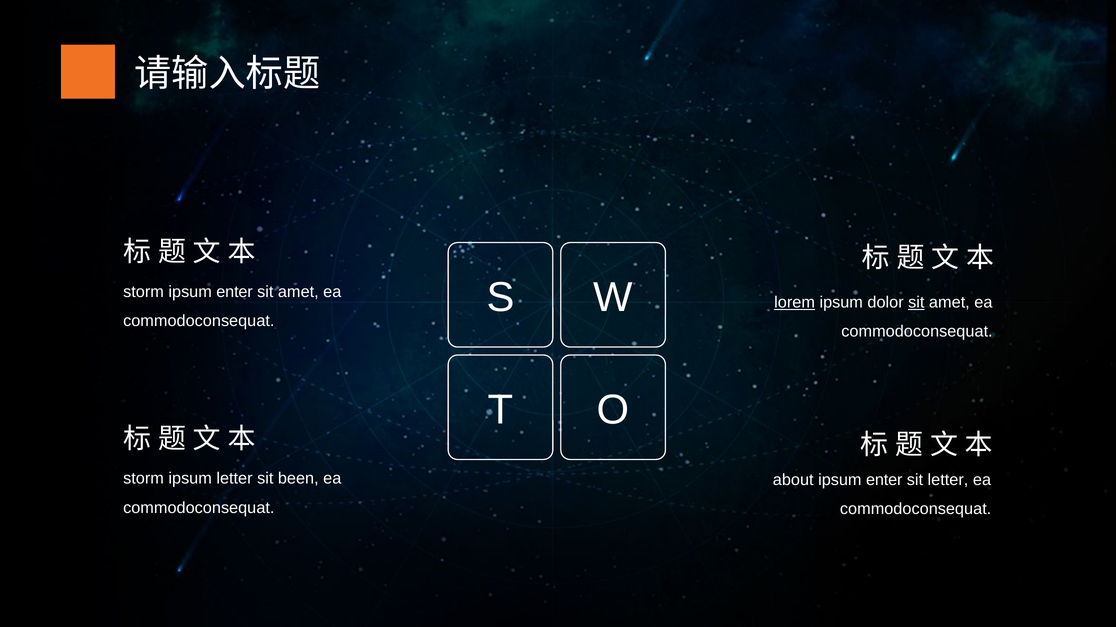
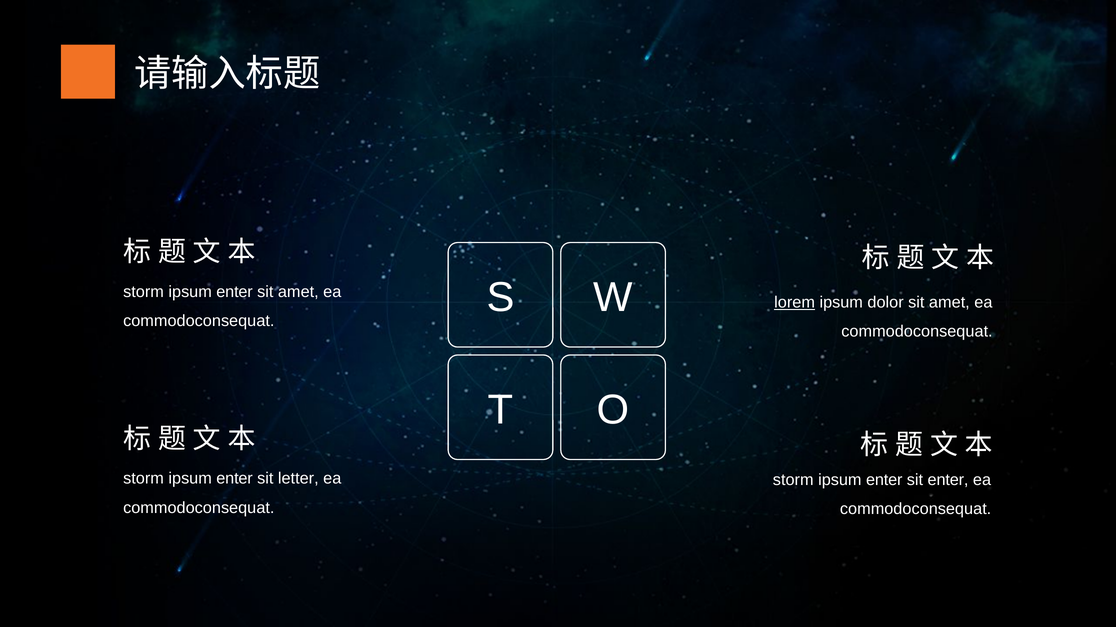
sit underline: present -> none (916, 303)
letter: letter -> enter (235, 479)
been: been -> letter (298, 479)
about: about -> storm (793, 480)
sit letter: letter -> enter (948, 480)
